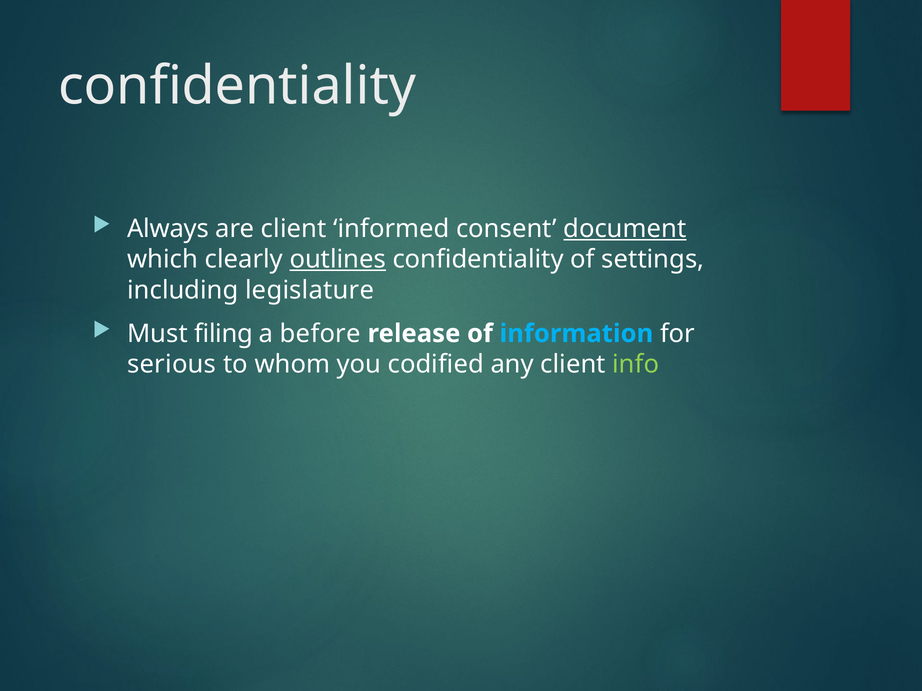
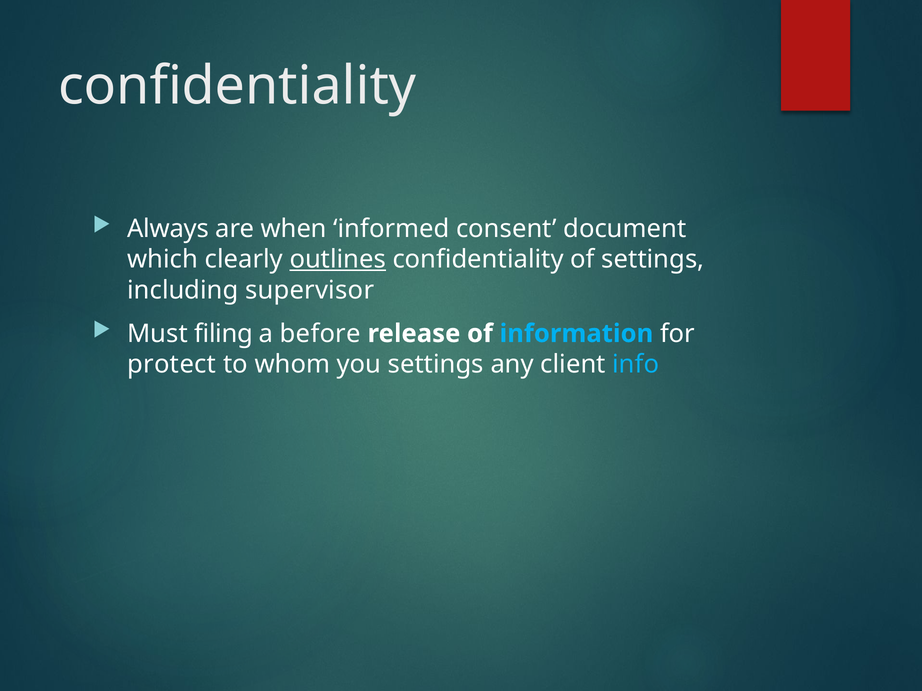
are client: client -> when (294, 229)
document underline: present -> none (625, 229)
legislature: legislature -> supervisor (310, 290)
serious: serious -> protect (172, 365)
you codified: codified -> settings (436, 365)
info colour: light green -> light blue (636, 365)
